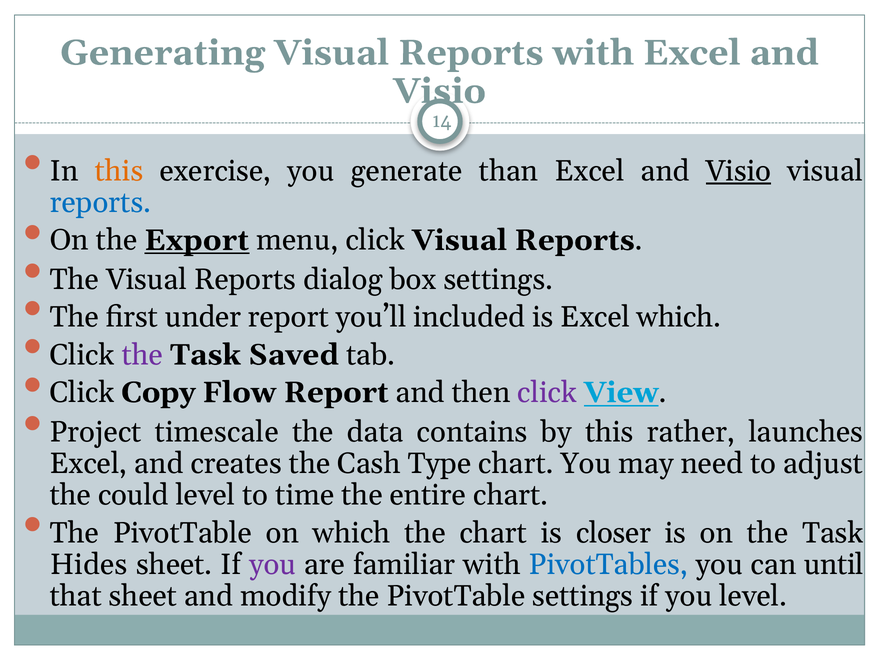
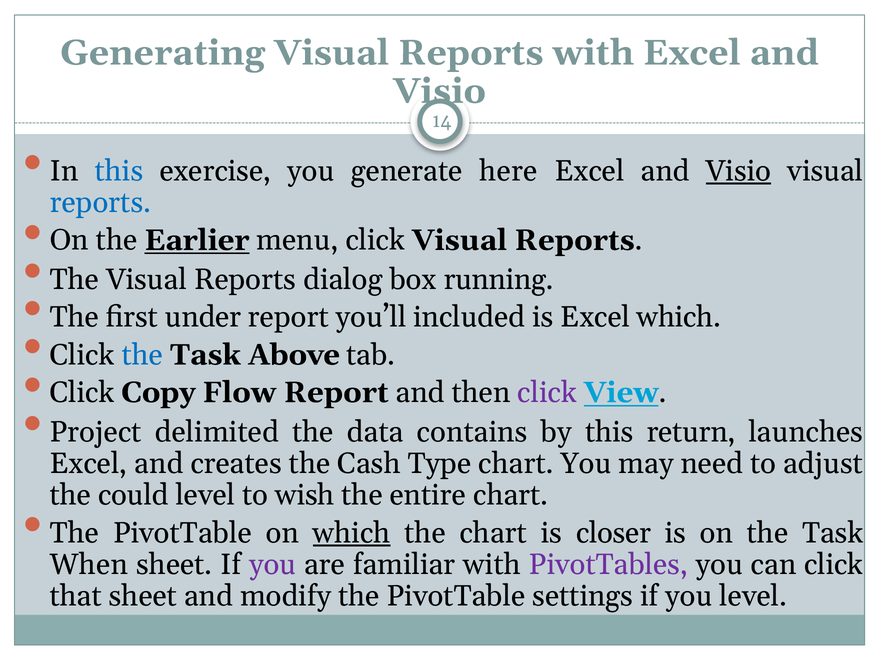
this colour: orange -> blue (119, 171)
than: than -> here (508, 171)
Export: Export -> Earlier (197, 240)
box settings: settings -> running (499, 280)
the colour: purple -> blue (142, 355)
Saved: Saved -> Above (294, 355)
timescale: timescale -> delimited (217, 432)
rather: rather -> return (691, 432)
time: time -> wish (305, 495)
which underline: none -> present (352, 533)
Hides: Hides -> When (89, 564)
PivotTables colour: blue -> purple (608, 564)
can until: until -> click (834, 564)
